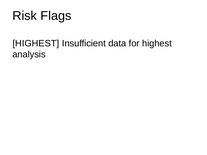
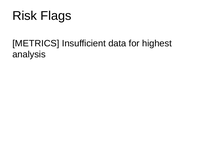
HIGHEST: HIGHEST -> METRICS (36, 43)
